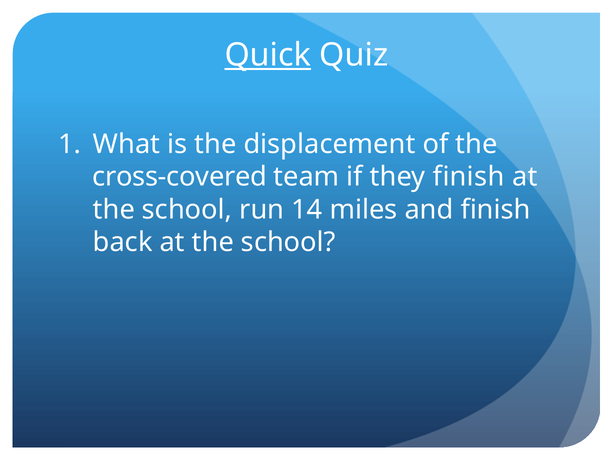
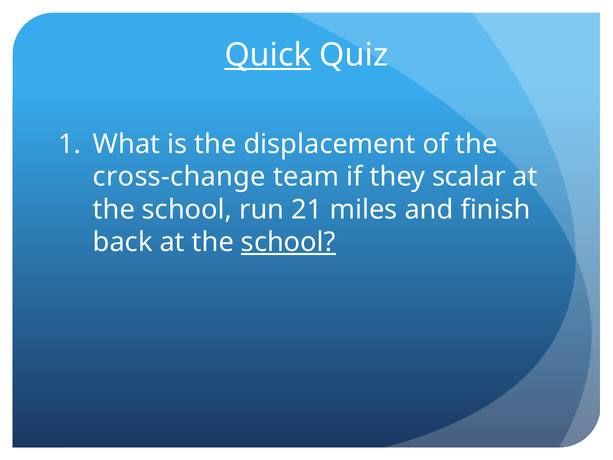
cross-covered: cross-covered -> cross-change (179, 177)
they finish: finish -> scalar (469, 177)
14: 14 -> 21 (307, 209)
school underline: none -> present (288, 242)
